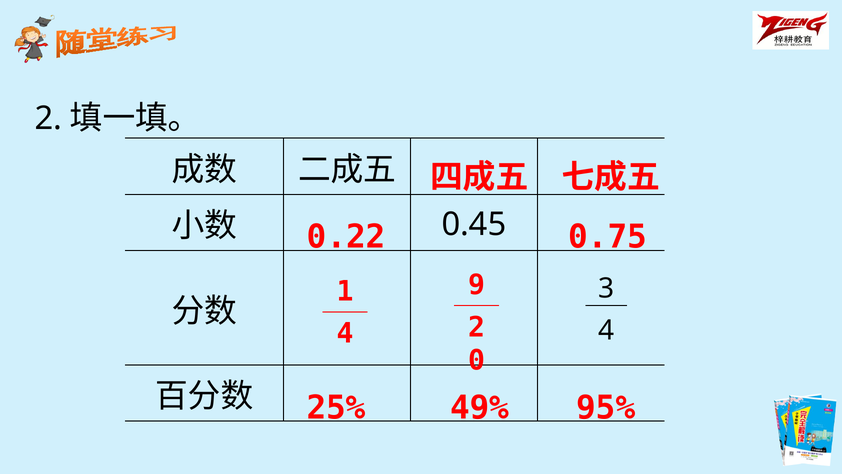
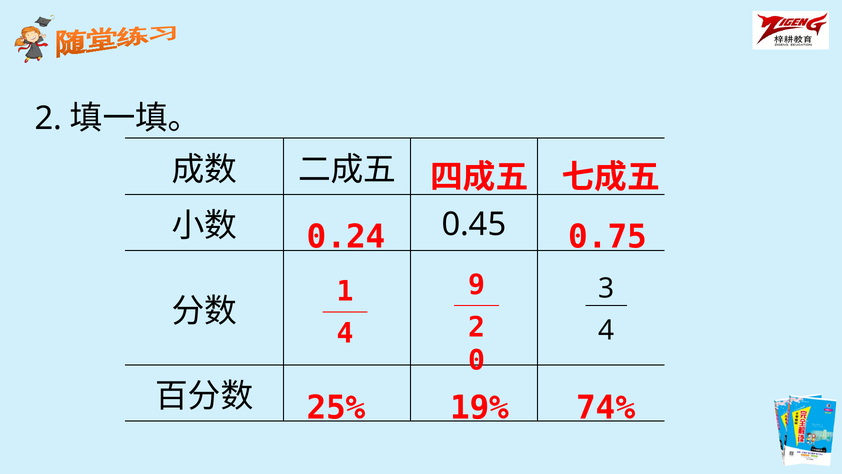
0.22: 0.22 -> 0.24 (346, 237)
49%: 49% -> 19% (480, 408)
95%: 95% -> 74% (606, 408)
